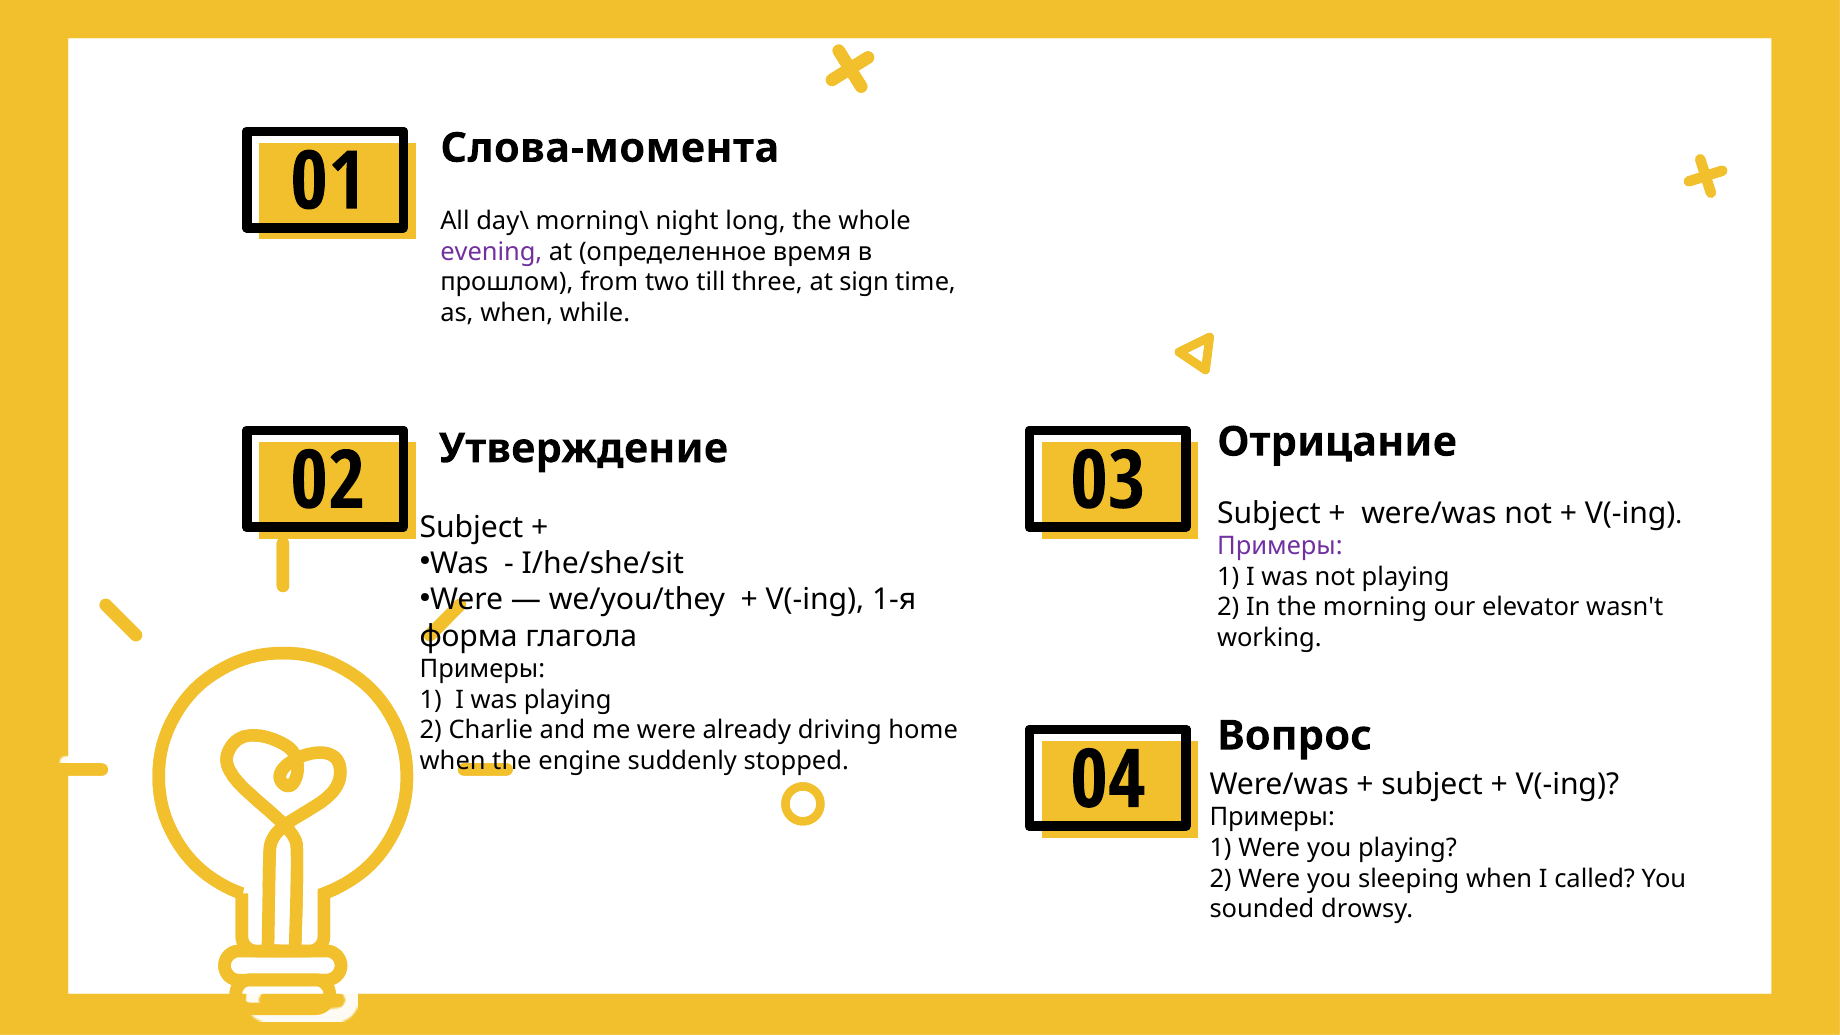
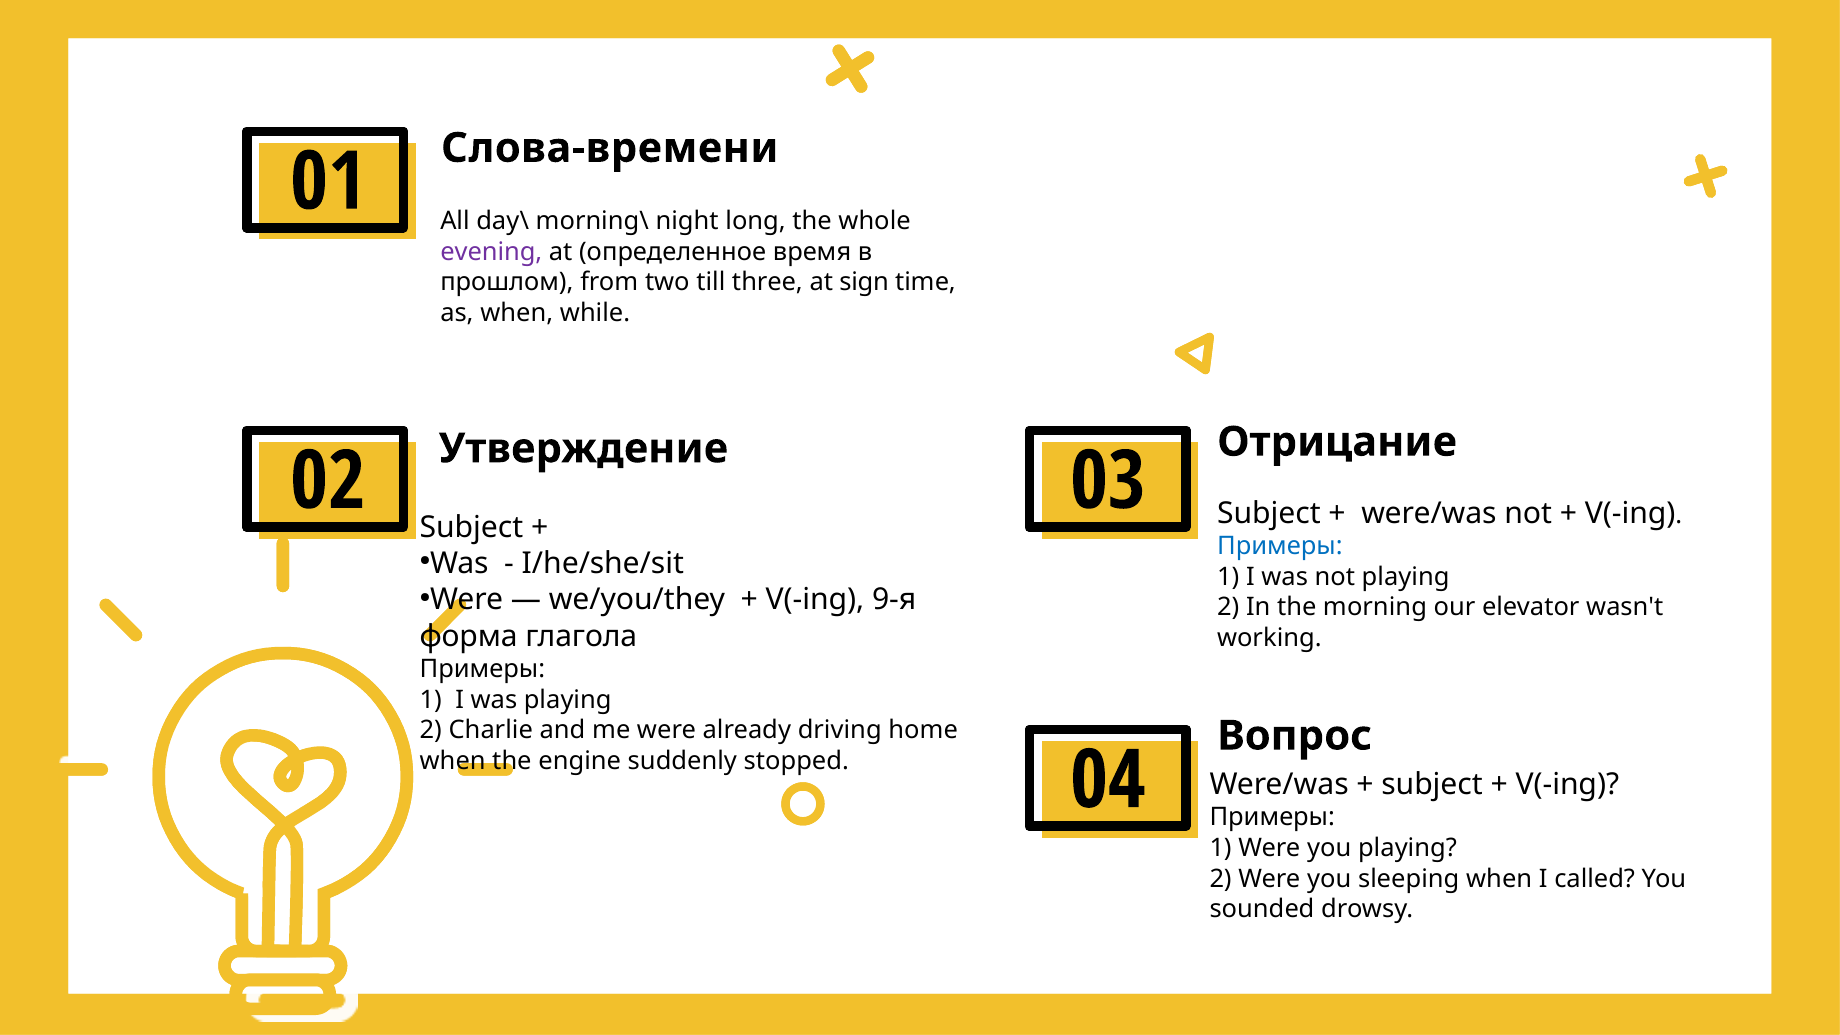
Слова-момента: Слова-момента -> Слова-времени (610, 148)
Примеры colour: purple -> blue (1280, 546)
1-я: 1-я -> 9-я (894, 600)
